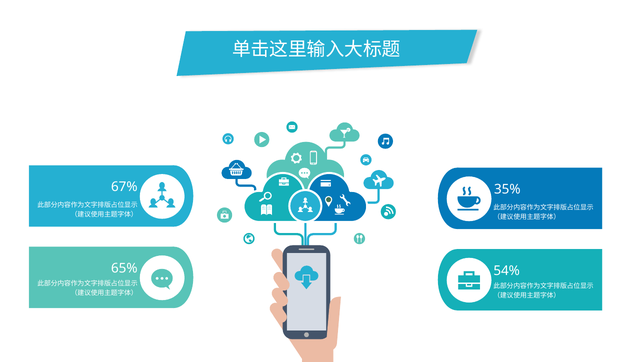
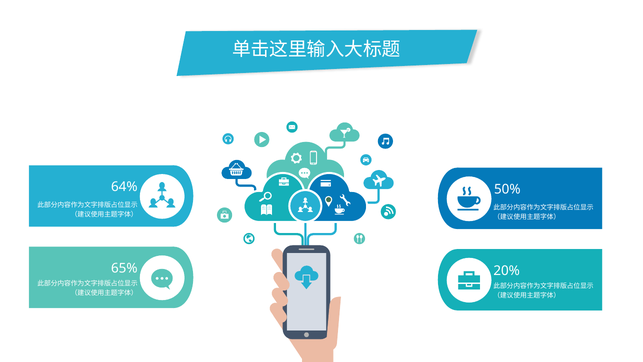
67%: 67% -> 64% (124, 187)
35%: 35% -> 50% (507, 189)
54%: 54% -> 20% (507, 271)
